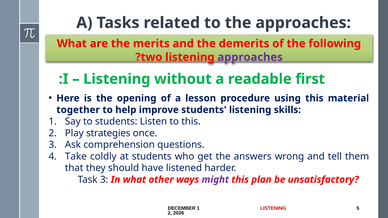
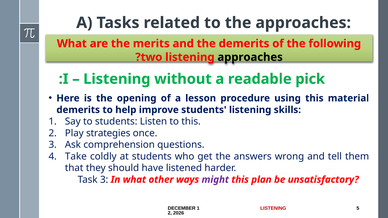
approaches colour: purple -> black (250, 57)
first: first -> pick (310, 79)
together: together -> demerits (78, 110)
